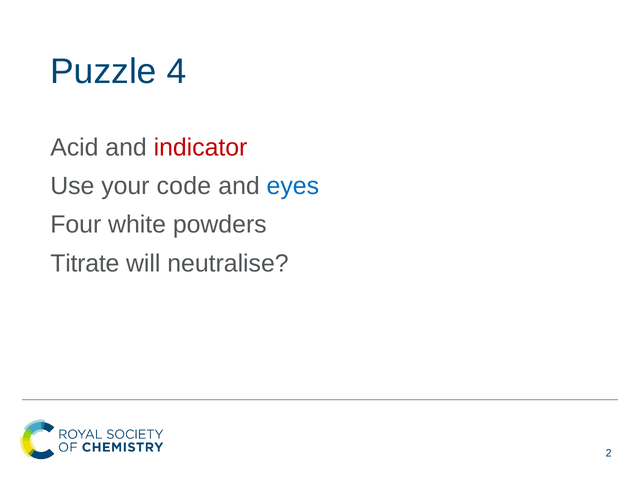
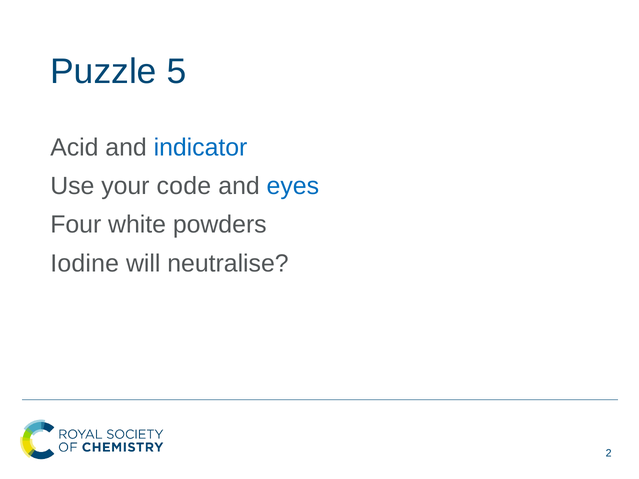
4: 4 -> 5 (176, 72)
indicator colour: red -> blue (201, 147)
Titrate: Titrate -> Iodine (85, 264)
